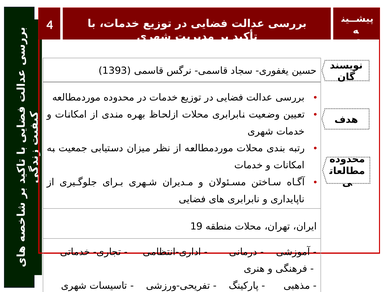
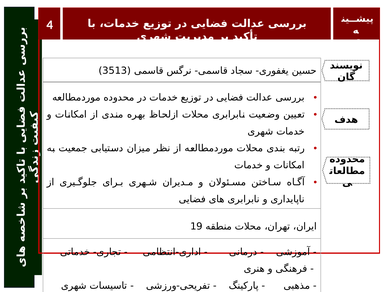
1393: 1393 -> 3513 (115, 71)
